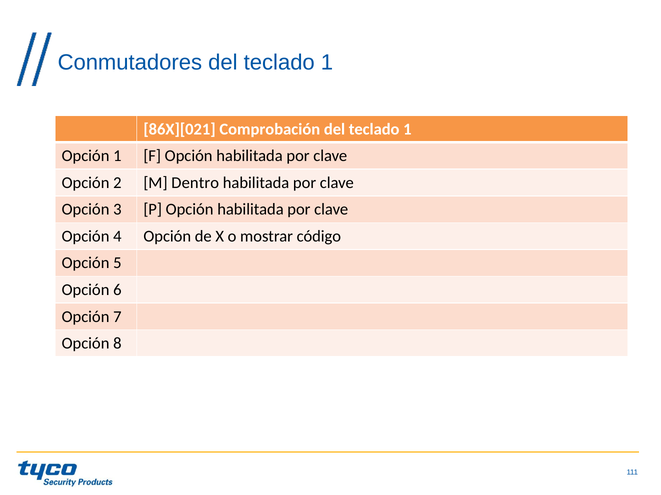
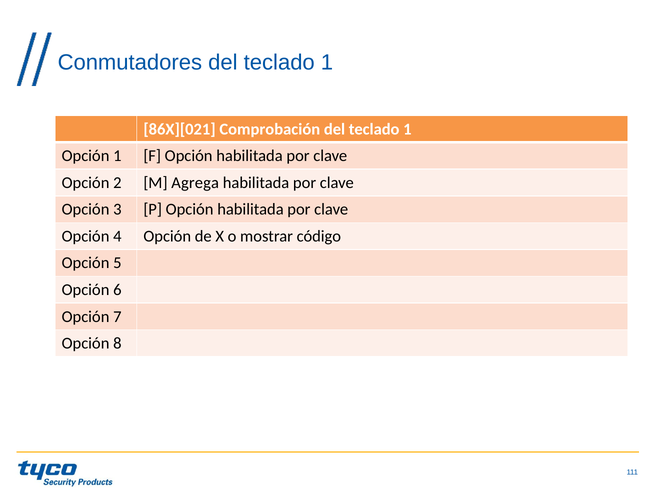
Dentro: Dentro -> Agrega (195, 183)
